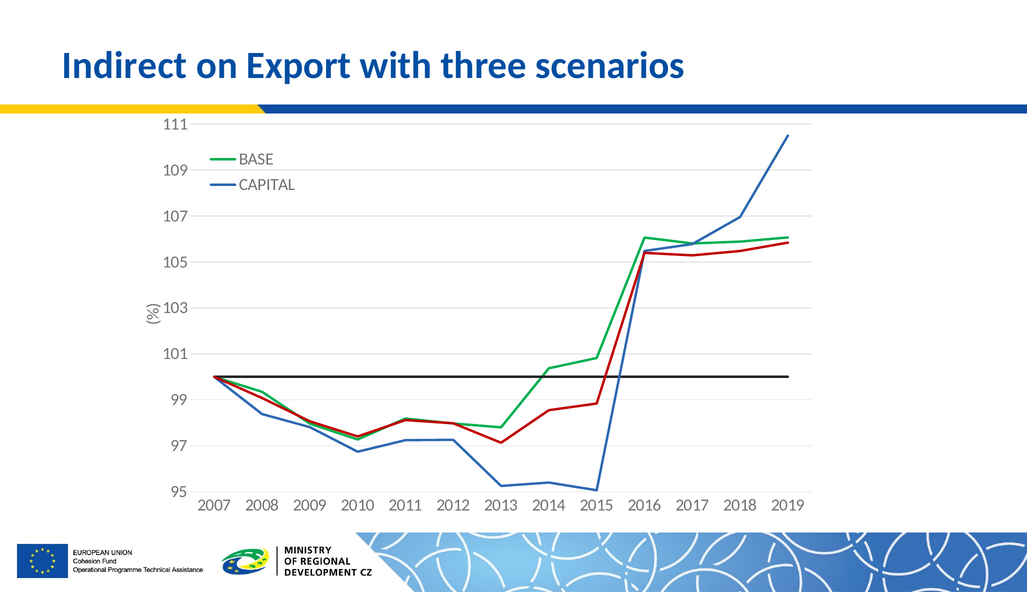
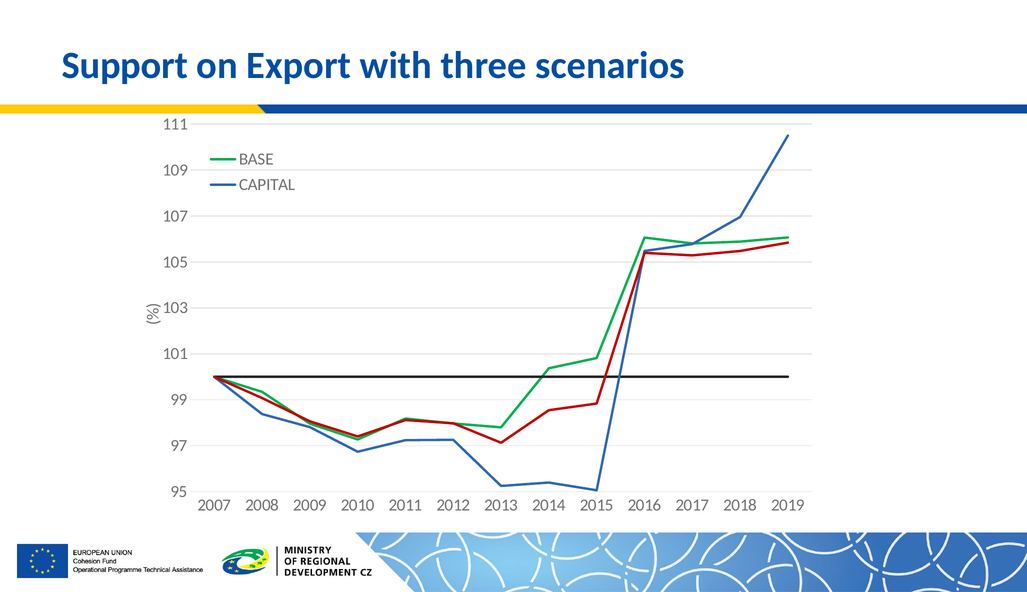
Indirect: Indirect -> Support (125, 65)
